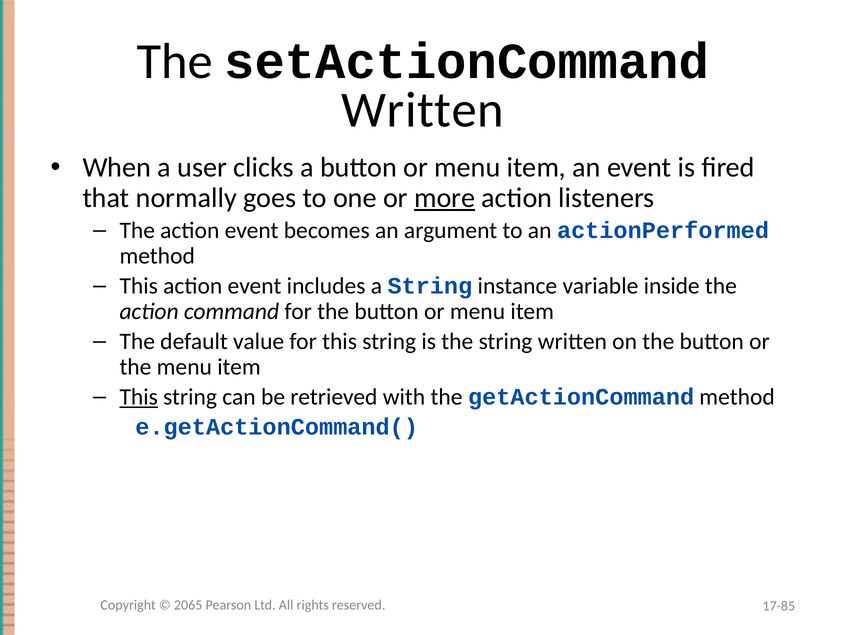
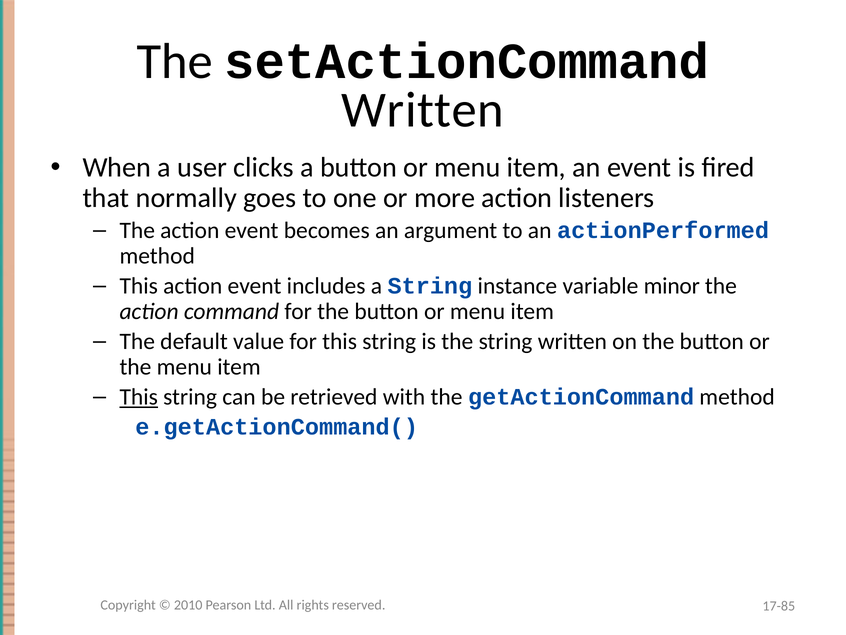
more underline: present -> none (445, 198)
inside: inside -> minor (672, 286)
2065: 2065 -> 2010 (188, 604)
